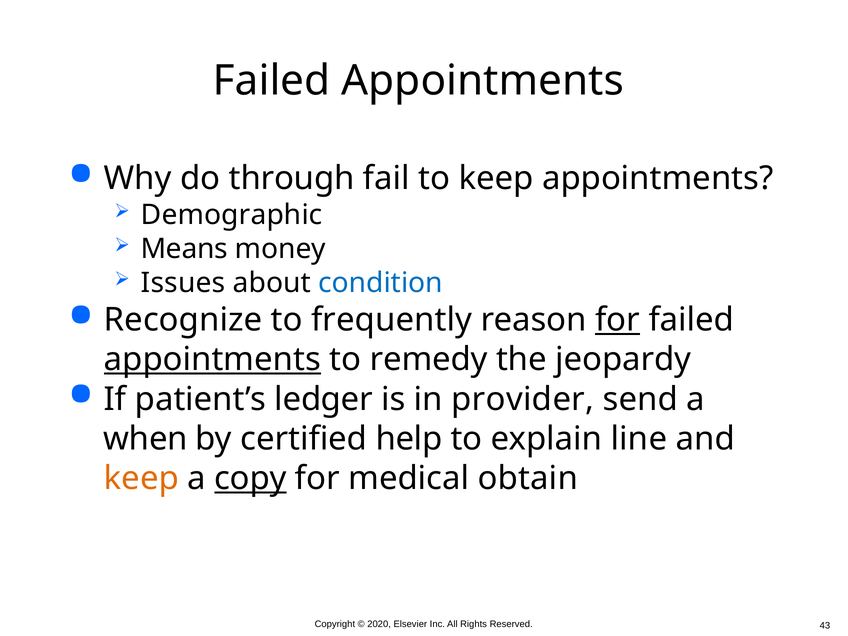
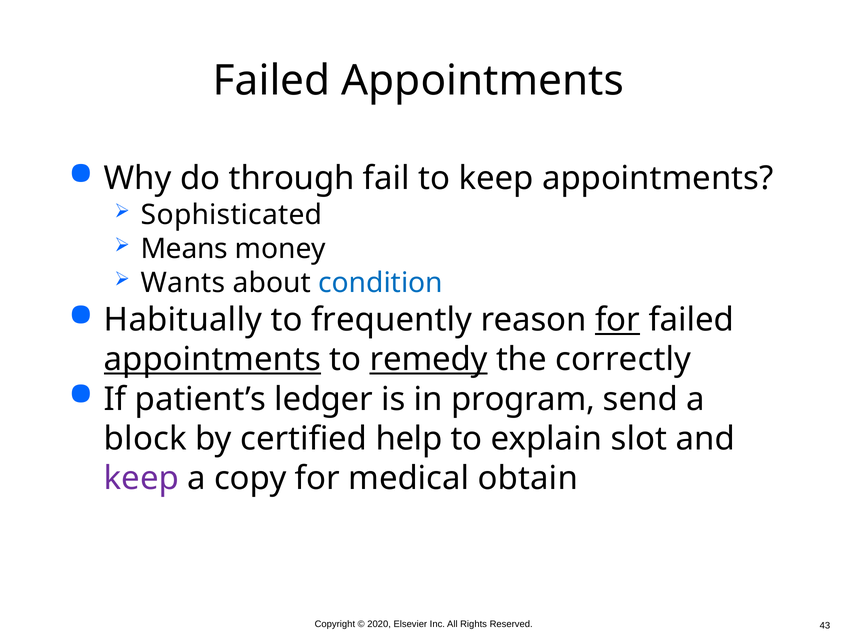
Demographic: Demographic -> Sophisticated (232, 215)
Issues: Issues -> Wants (183, 283)
Recognize: Recognize -> Habitually (183, 320)
remedy underline: none -> present (429, 360)
jeopardy: jeopardy -> correctly (623, 360)
provider: provider -> program (523, 399)
when: when -> block (145, 439)
line: line -> slot (639, 439)
keep colour: orange -> purple (141, 478)
copy underline: present -> none (250, 478)
